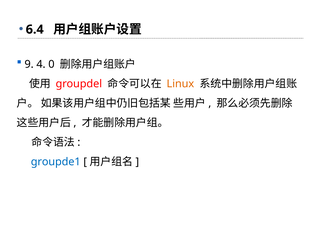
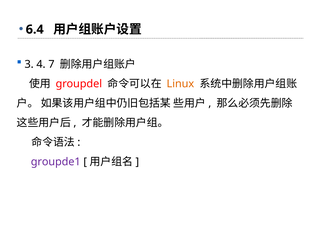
9: 9 -> 3 (29, 64)
0: 0 -> 7 (51, 64)
groupde1 colour: blue -> purple (56, 162)
